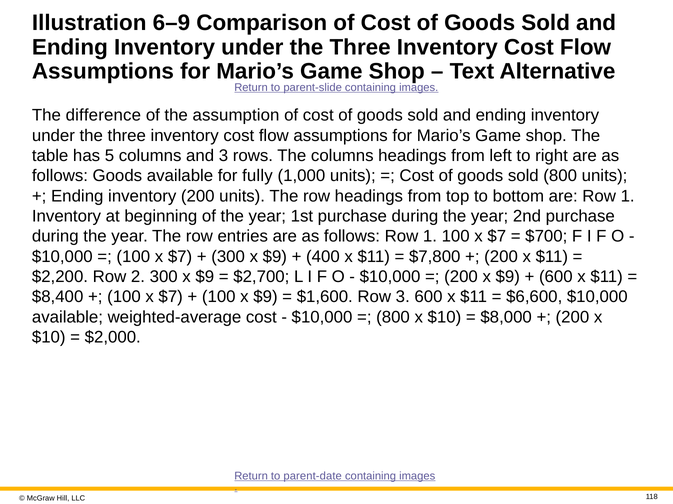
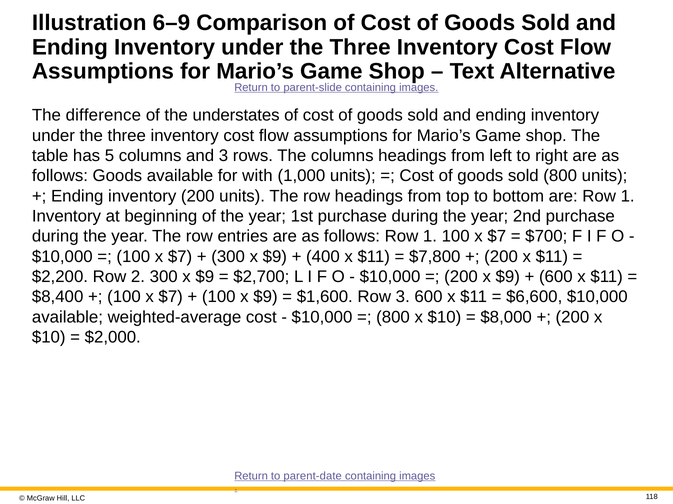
assumption: assumption -> understates (236, 116)
fully: fully -> with (257, 176)
